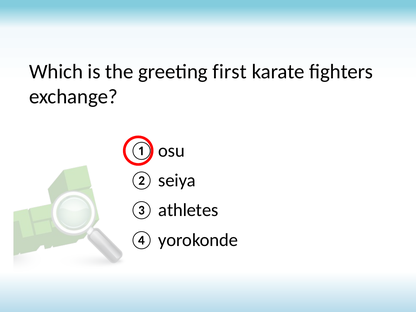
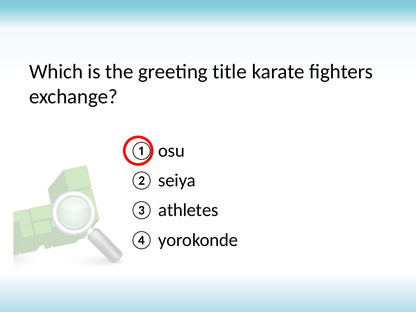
first: first -> title (230, 72)
